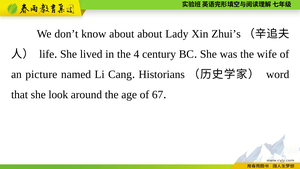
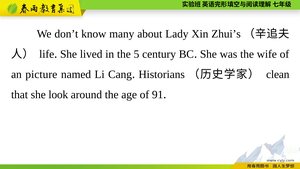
know about: about -> many (122, 34)
4: 4 -> 5 (136, 54)
word: word -> clean (278, 74)
67: 67 -> 91 (158, 95)
